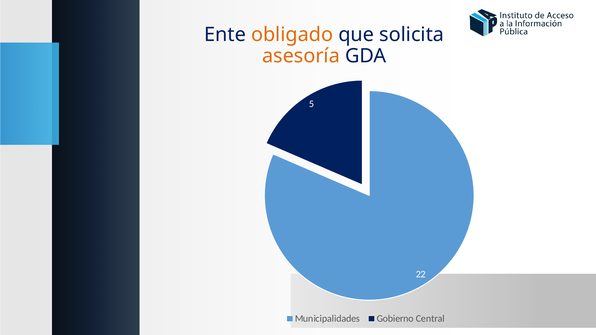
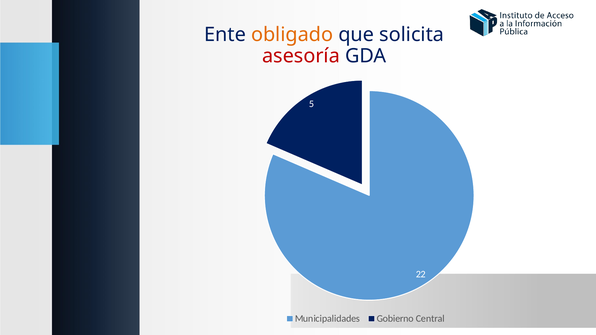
asesoría colour: orange -> red (301, 56)
